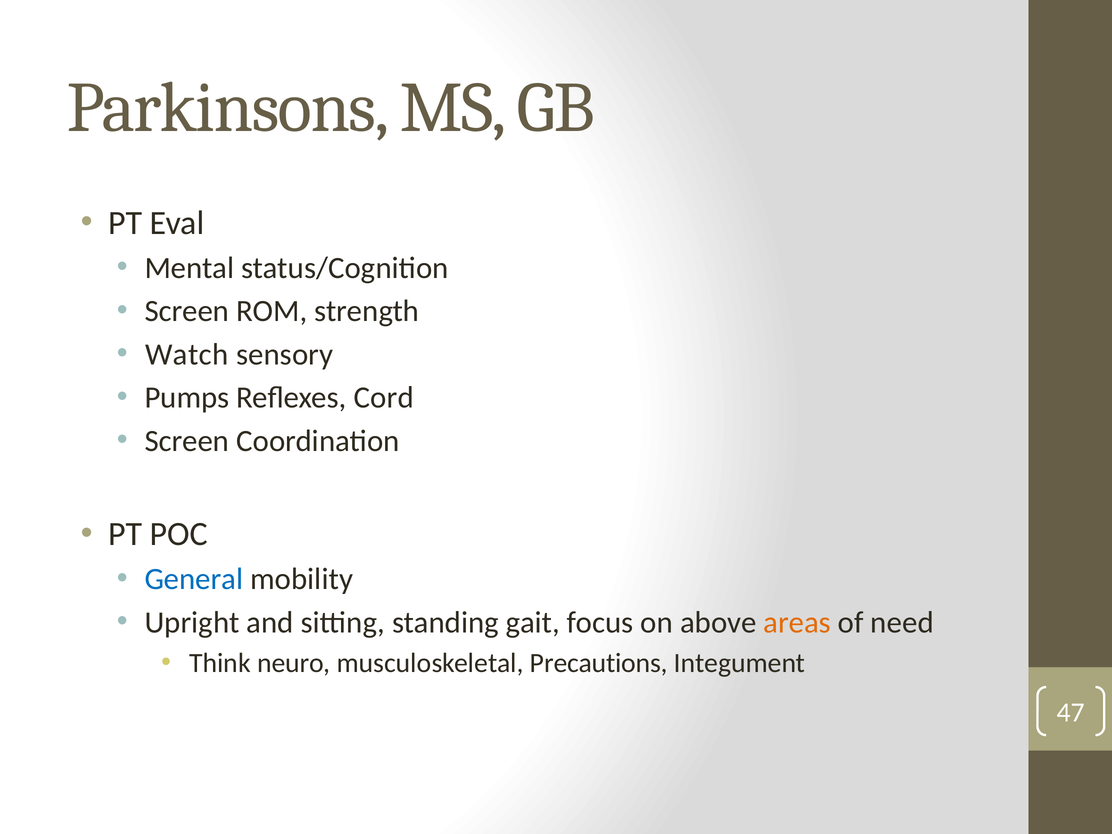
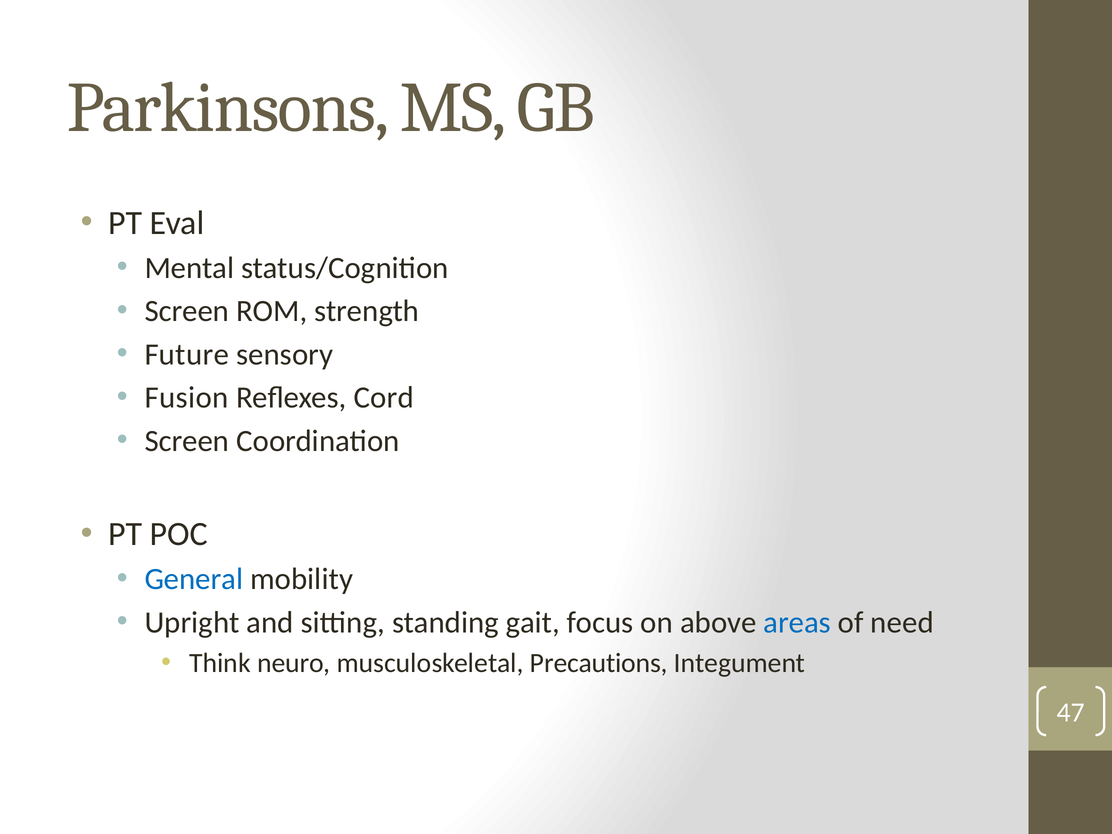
Watch: Watch -> Future (187, 354)
Pumps: Pumps -> Fusion (187, 398)
areas colour: orange -> blue (797, 622)
